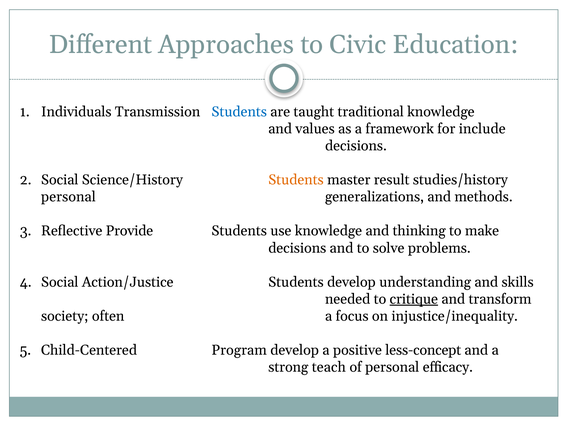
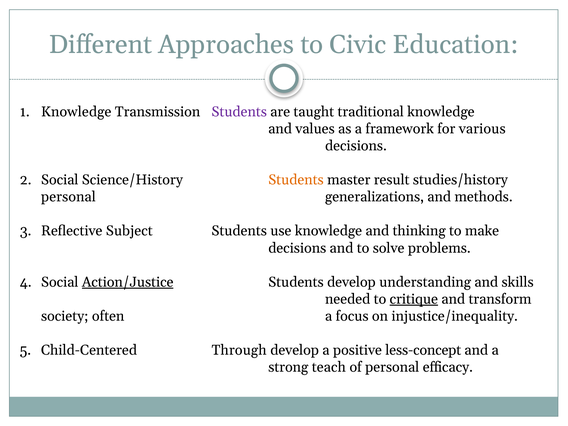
Individuals: Individuals -> Knowledge (76, 112)
Students colour: blue -> purple (239, 112)
include: include -> various (482, 129)
Provide: Provide -> Subject (129, 231)
Action/Justice underline: none -> present (128, 282)
Program: Program -> Through (239, 350)
